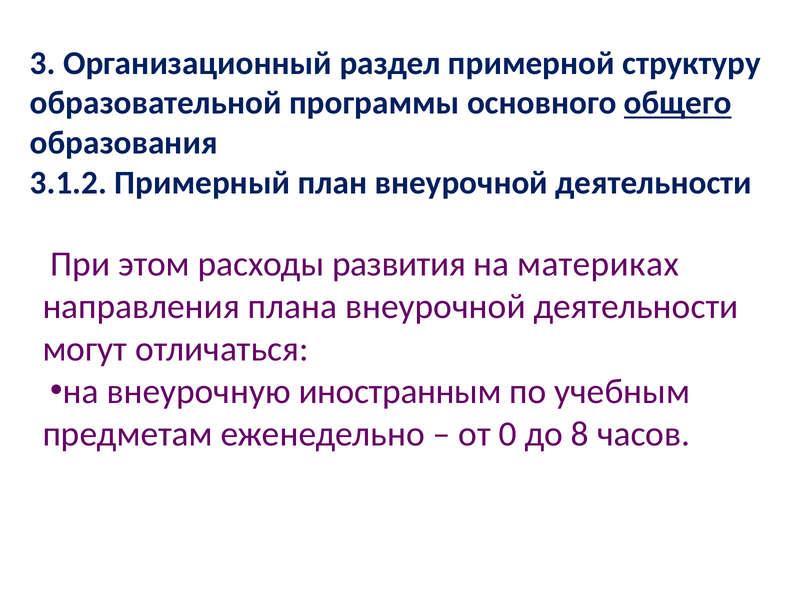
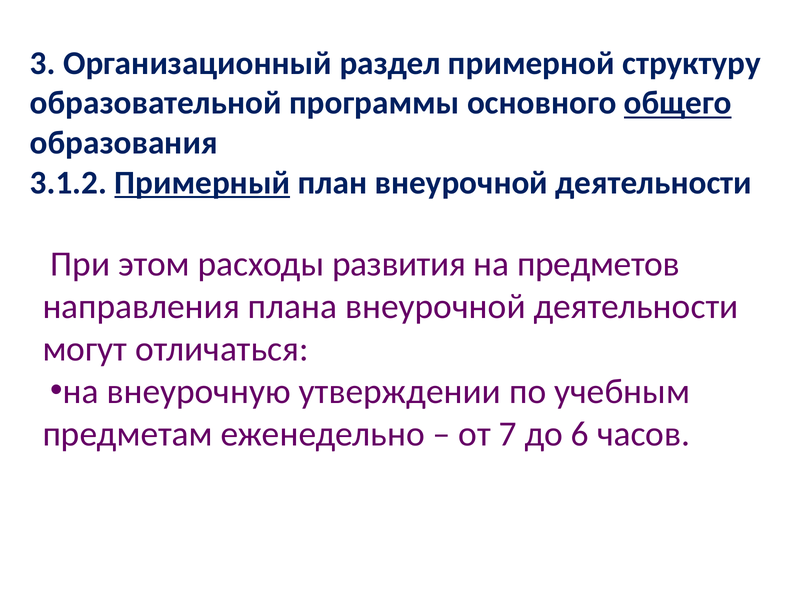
Примерный underline: none -> present (202, 183)
материках: материках -> предметов (598, 264)
иностранным: иностранным -> утверждении (400, 392)
0: 0 -> 7 (508, 434)
8: 8 -> 6 (580, 434)
